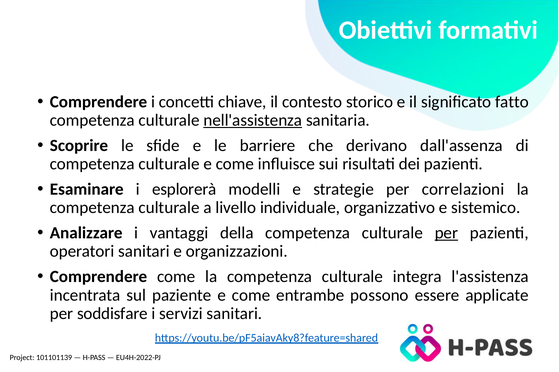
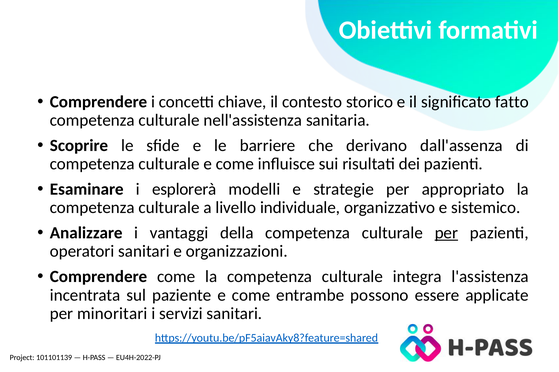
nell'assistenza underline: present -> none (253, 120)
correlazioni: correlazioni -> appropriato (463, 190)
soddisfare: soddisfare -> minoritari (112, 314)
